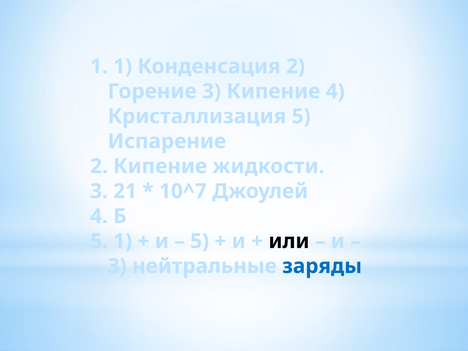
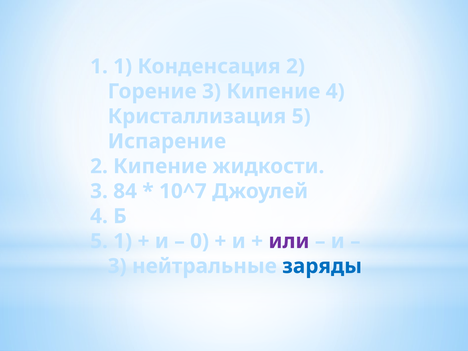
21: 21 -> 84 (125, 191)
5: 5 -> 0 (200, 241)
или colour: black -> purple (289, 241)
